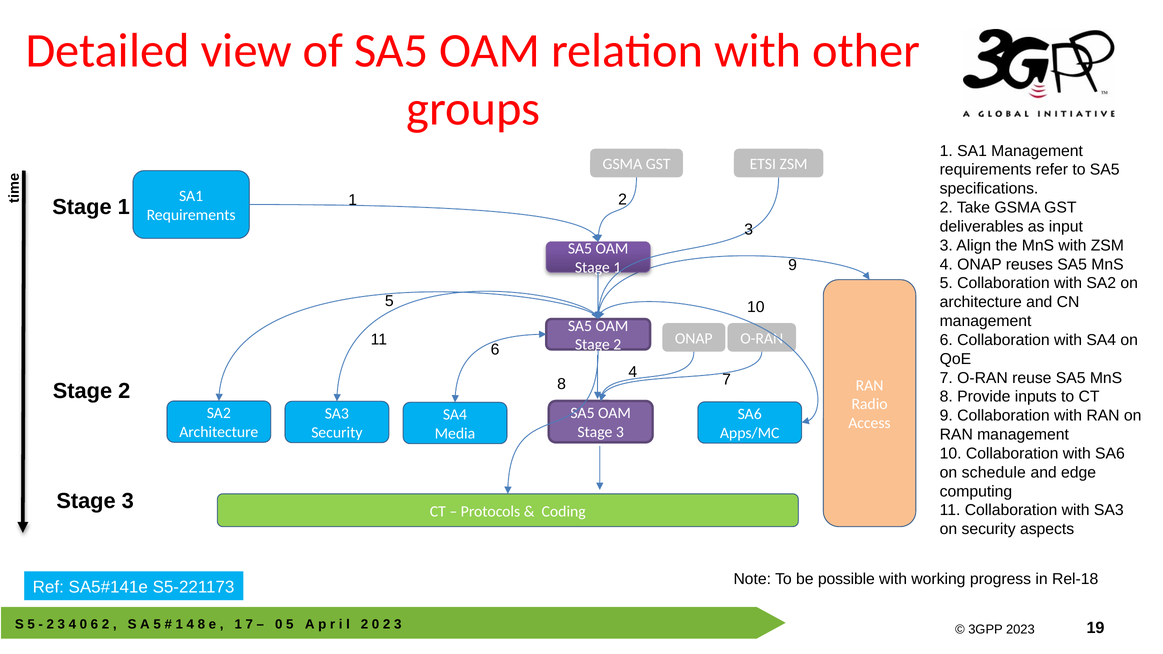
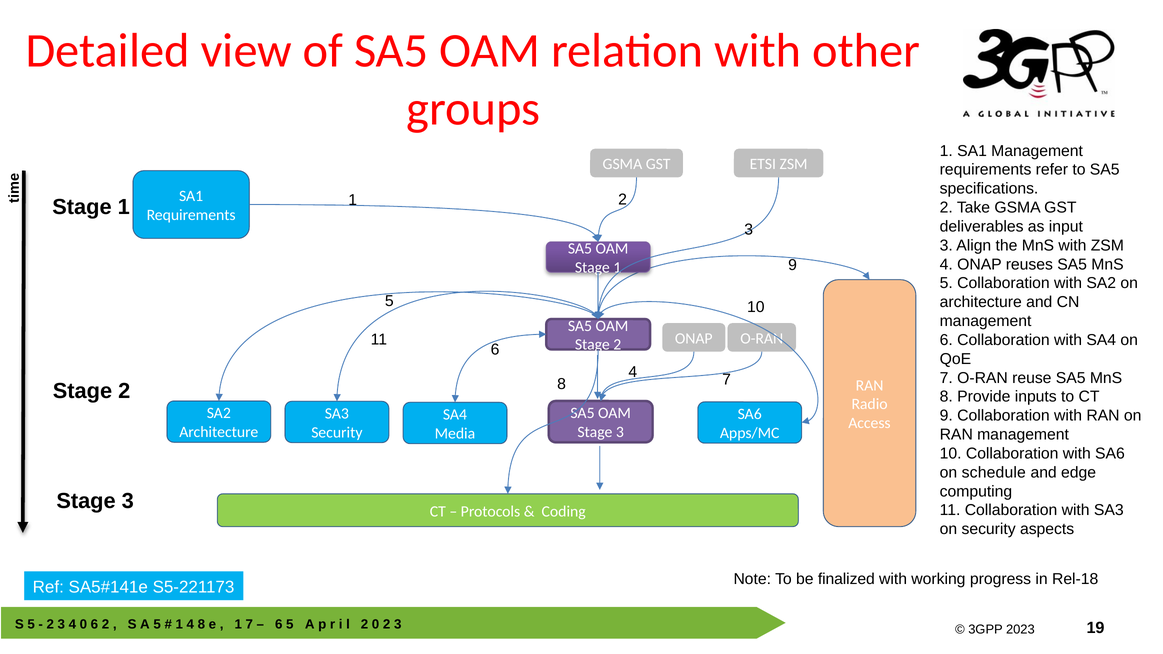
possible: possible -> finalized (846, 579)
0: 0 -> 6 (279, 625)
